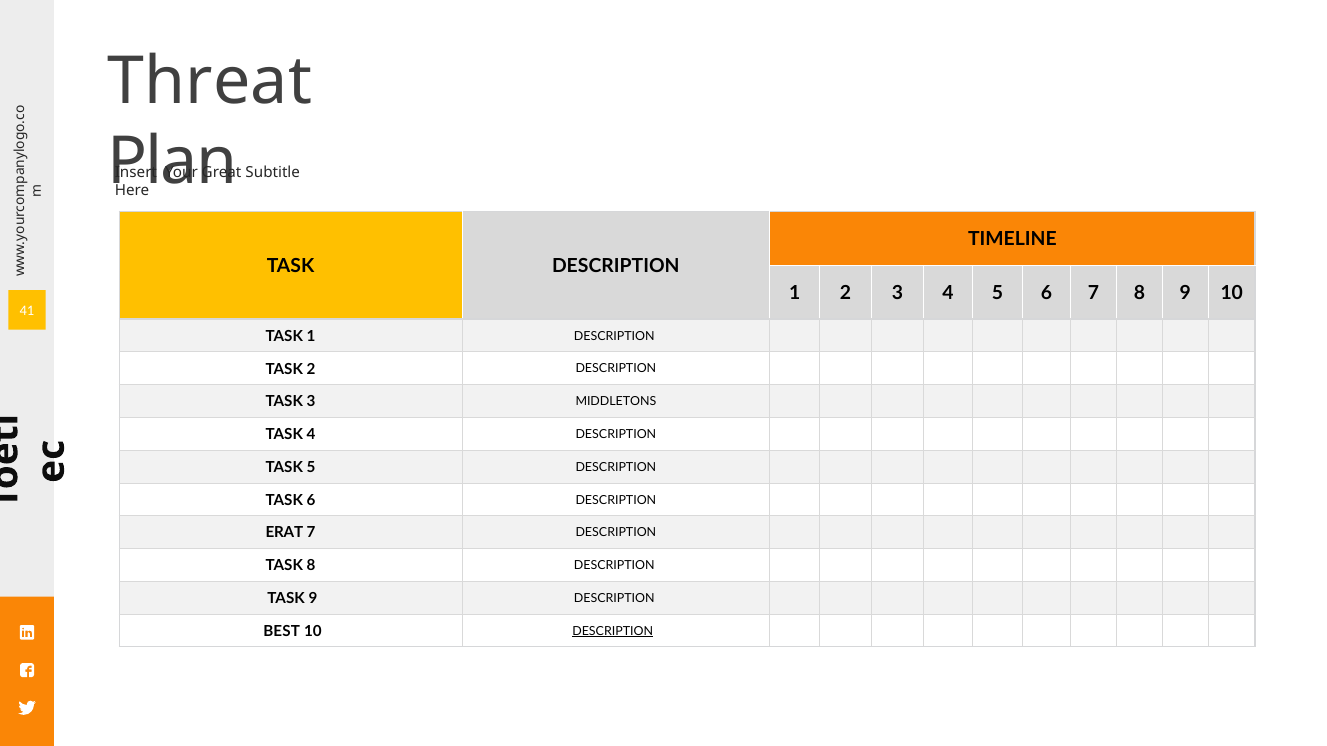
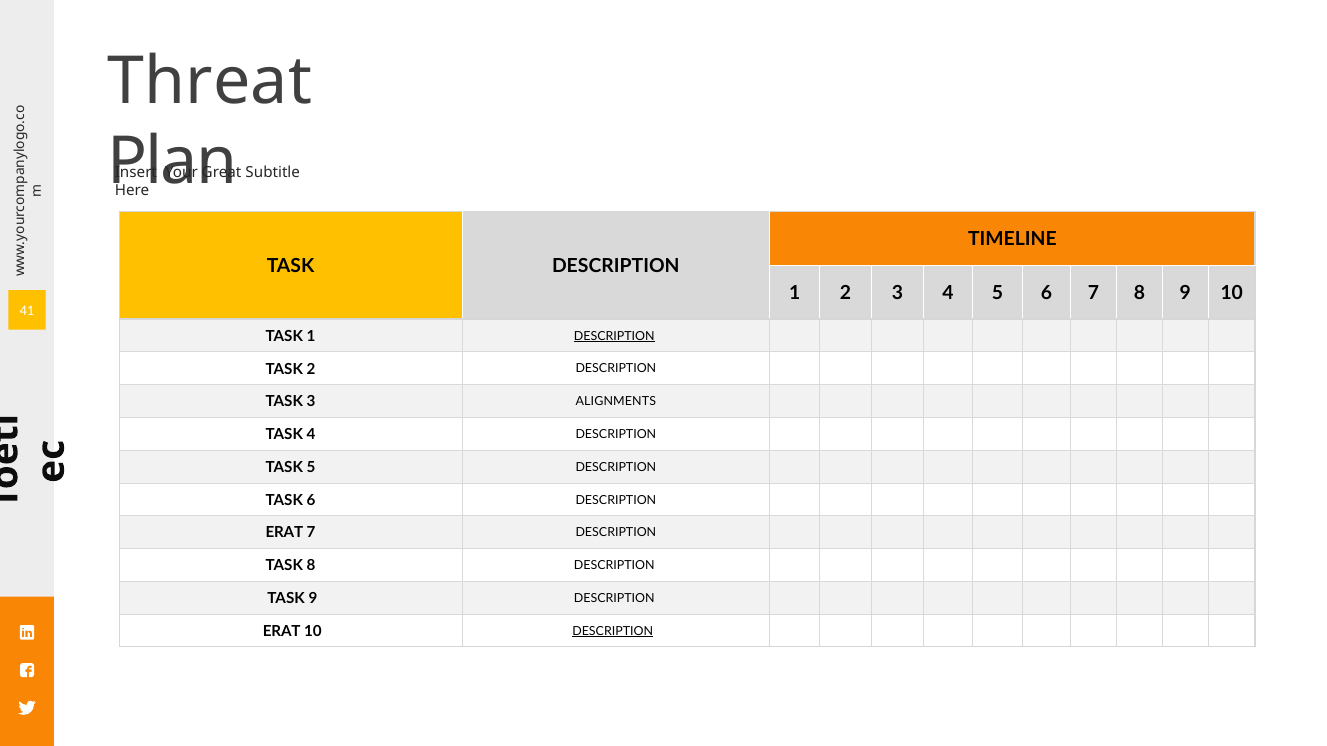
DESCRIPTION underline: none -> present (614, 336)
MIDDLETONS: MIDDLETONS -> ALIGNMENTS (616, 402)
BEST: BEST -> ERAT (282, 632)
